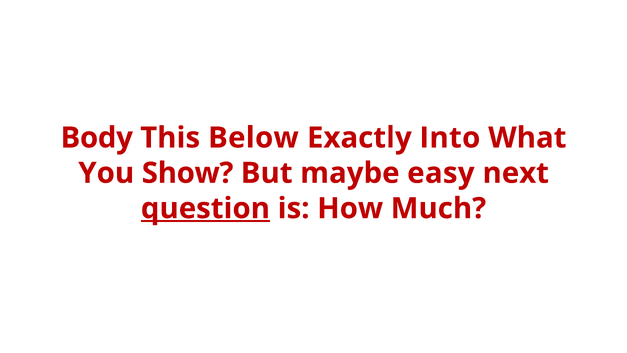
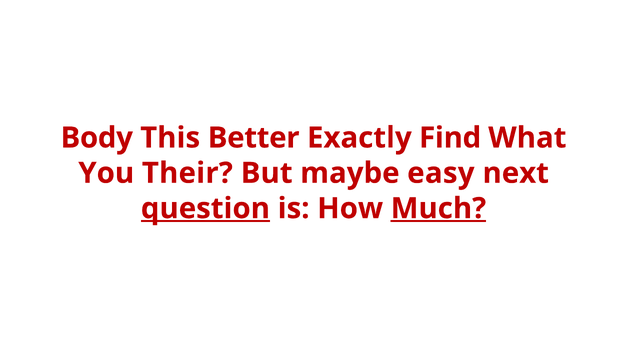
Below: Below -> Better (254, 138)
Into: Into -> Find (450, 138)
Show: Show -> Their (187, 173)
Much underline: none -> present (438, 208)
